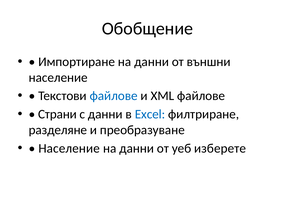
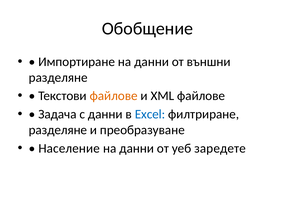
население: население -> разделяне (58, 78)
файлове colour: blue -> orange (114, 96)
Страни: Страни -> Задача (57, 114)
изберете: изберете -> заредете (220, 148)
